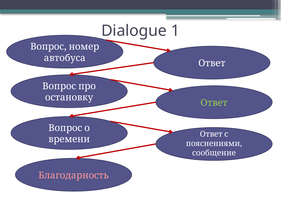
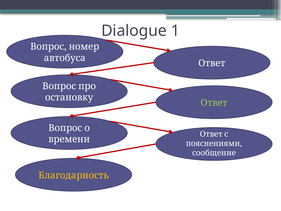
Благодарность colour: pink -> yellow (74, 175)
